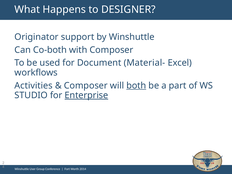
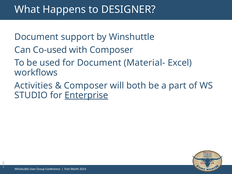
Originator: Originator -> Document (37, 37)
Co-both: Co-both -> Co-used (50, 50)
both underline: present -> none (136, 86)
